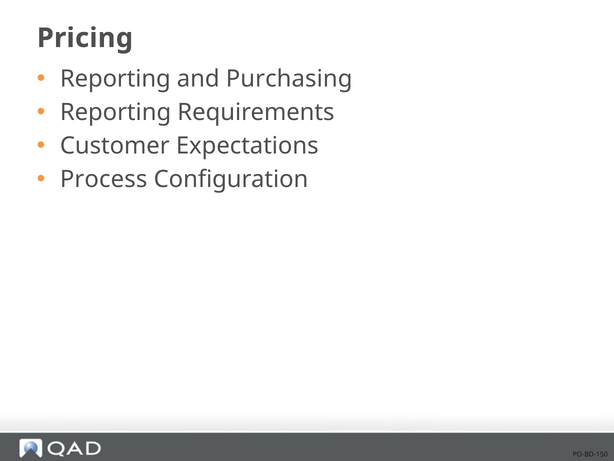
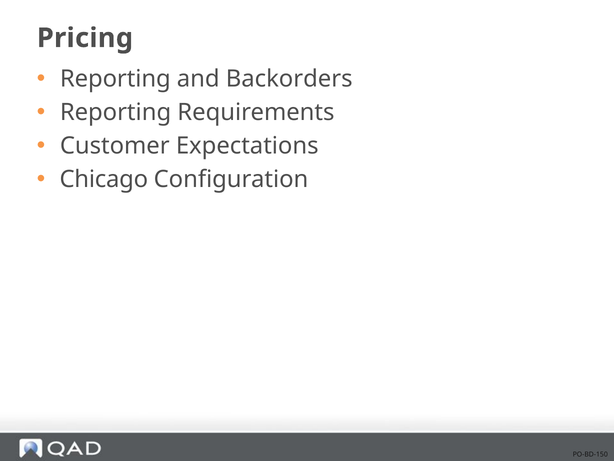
Purchasing: Purchasing -> Backorders (289, 79)
Process: Process -> Chicago (104, 179)
